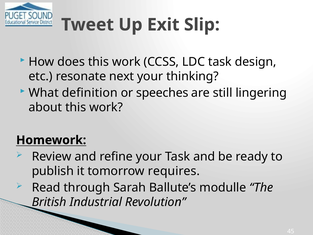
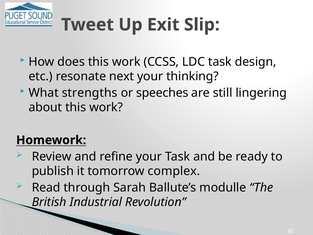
definition: definition -> strengths (90, 93)
requires: requires -> complex (174, 171)
